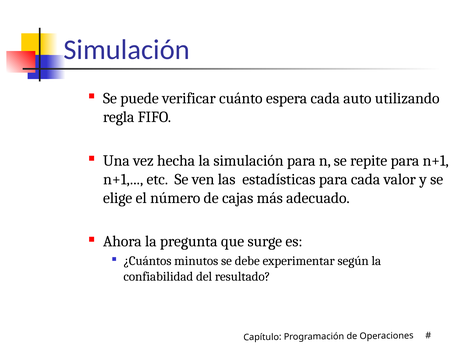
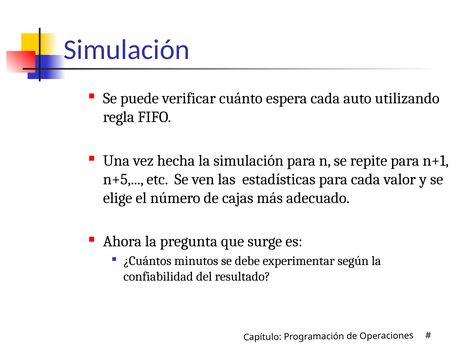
n+1: n+1 -> n+5 (123, 179)
